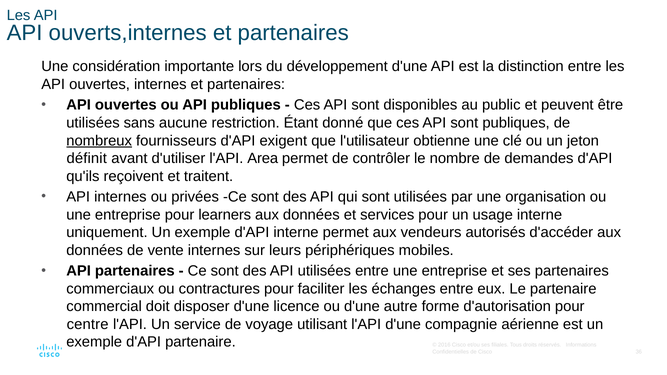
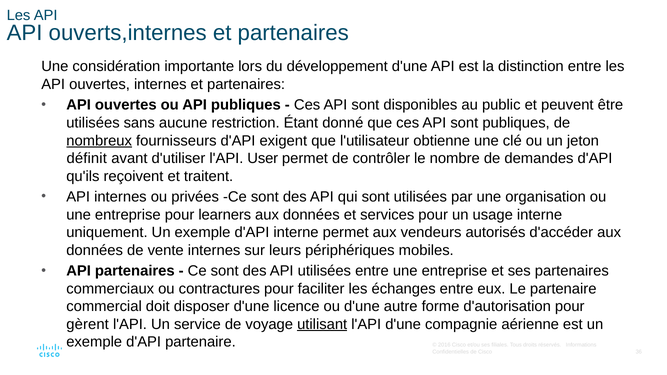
Area: Area -> User (263, 159)
centre: centre -> gèrent (88, 324)
utilisant underline: none -> present (322, 324)
